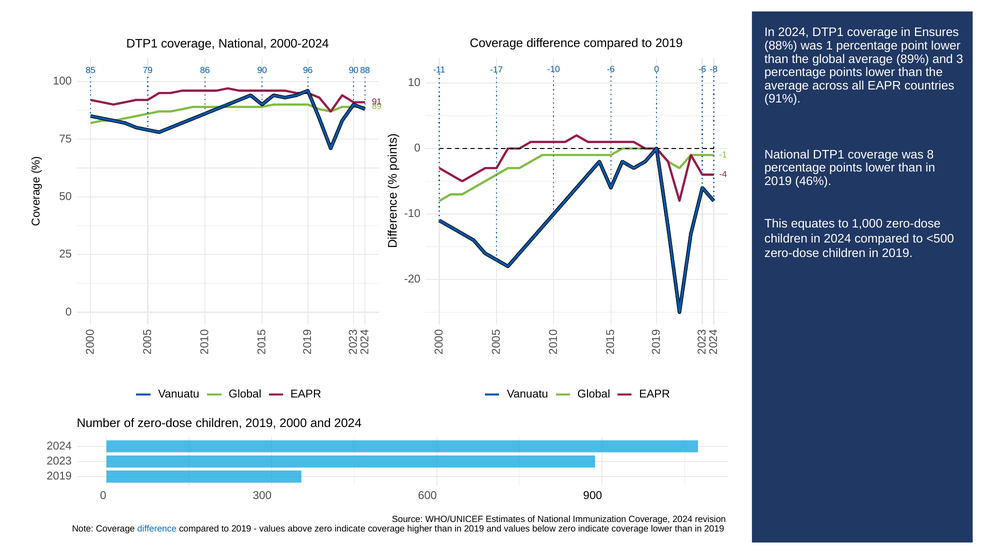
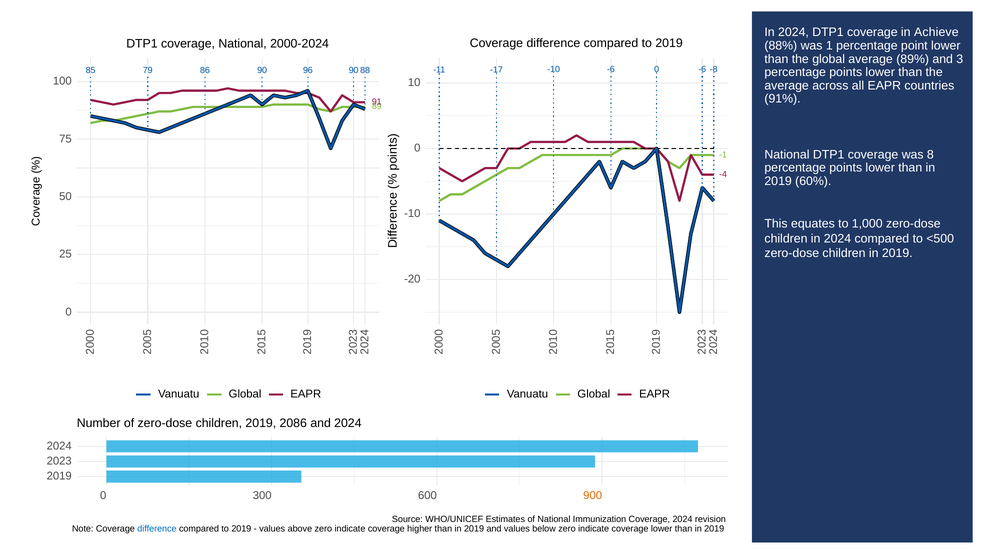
Ensures: Ensures -> Achieve (936, 32)
46%: 46% -> 60% (813, 181)
2000: 2000 -> 2086 (293, 423)
900 colour: black -> orange (593, 496)
